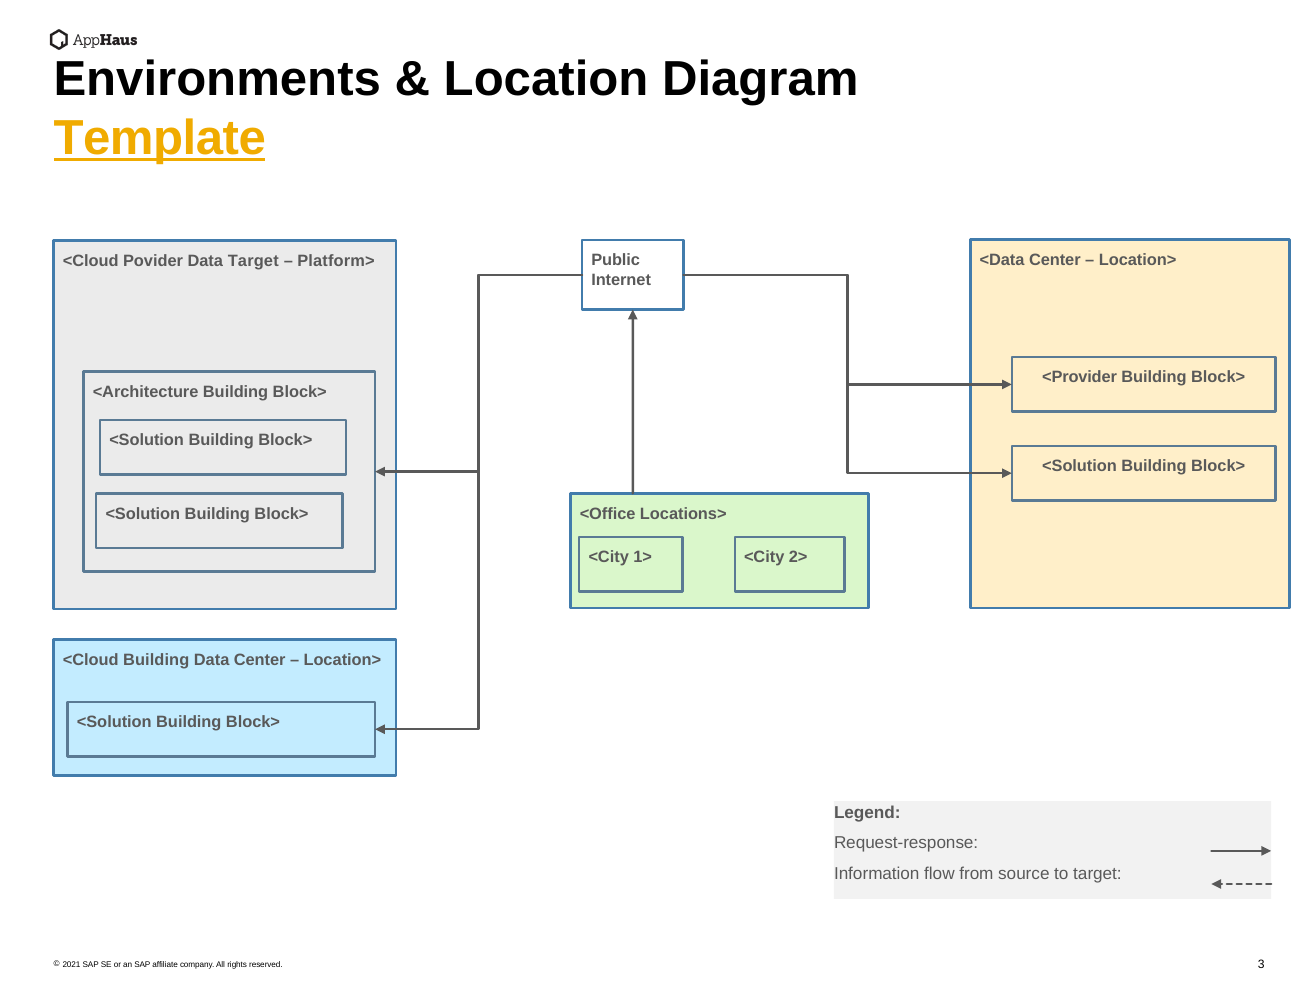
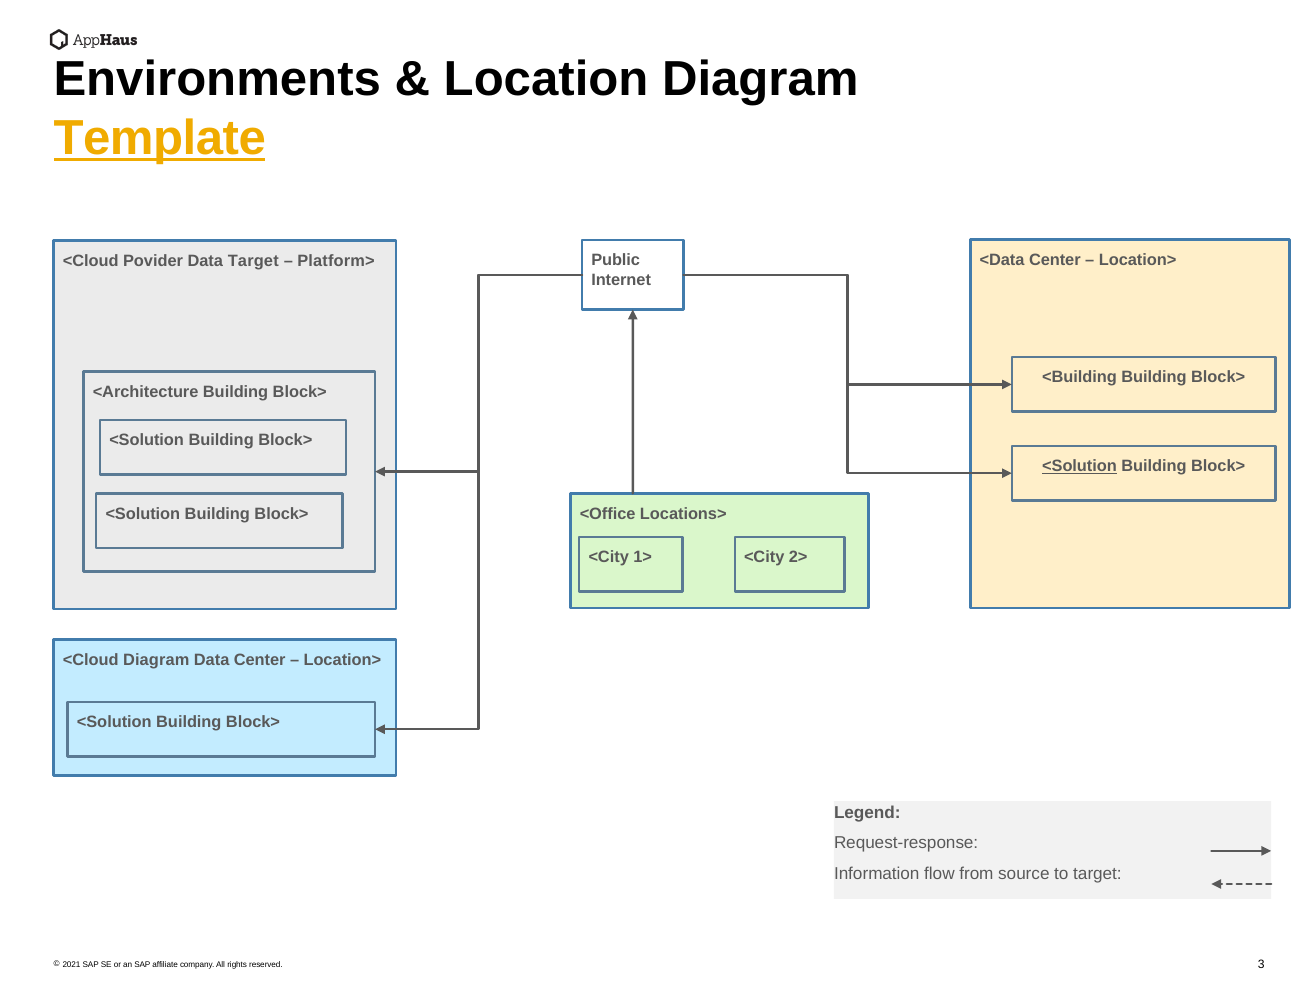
<Provider: <Provider -> <Building (1079, 377)
<Solution underline: none -> present (1079, 466)
<Cloud Building: Building -> Diagram (156, 660)
